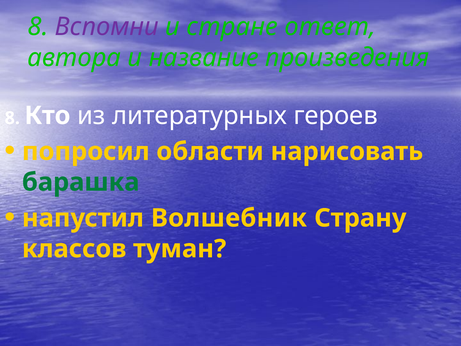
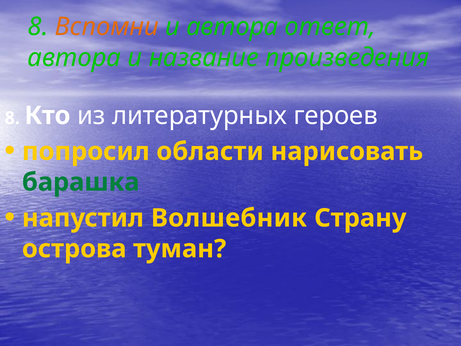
Вспомни colour: purple -> orange (107, 27)
и стране: стране -> автора (232, 27)
классов: классов -> острова (74, 249)
